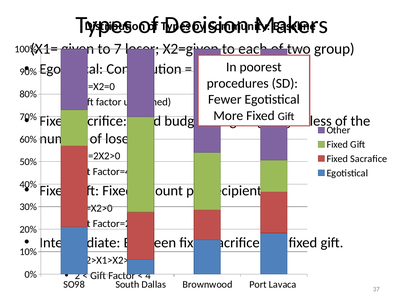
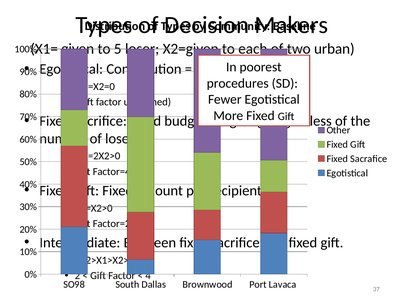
7: 7 -> 5 (118, 49)
group: group -> urban (334, 49)
